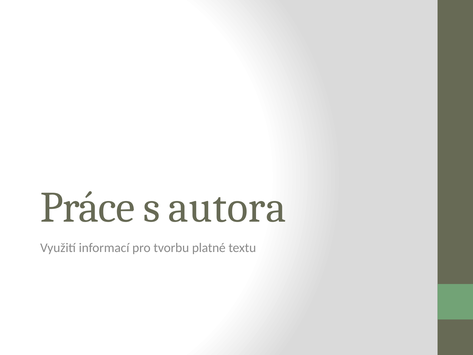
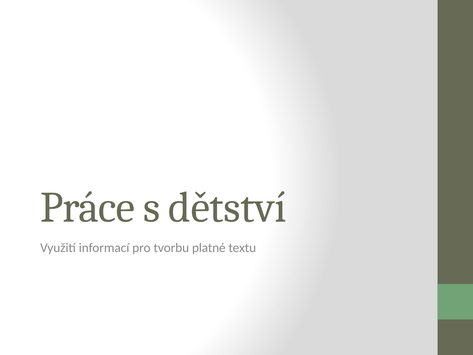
autora: autora -> dětství (227, 207)
